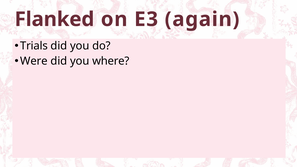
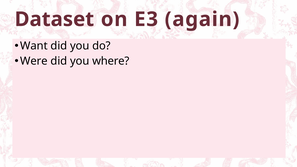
Flanked: Flanked -> Dataset (54, 19)
Trials: Trials -> Want (34, 46)
